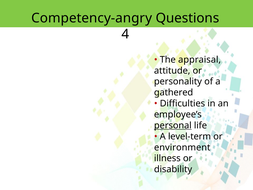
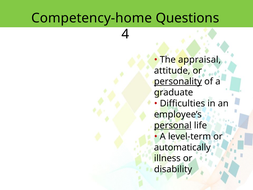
Competency-angry: Competency-angry -> Competency-home (92, 18)
personality underline: none -> present (178, 81)
gathered: gathered -> graduate (174, 92)
environment: environment -> automatically (182, 147)
